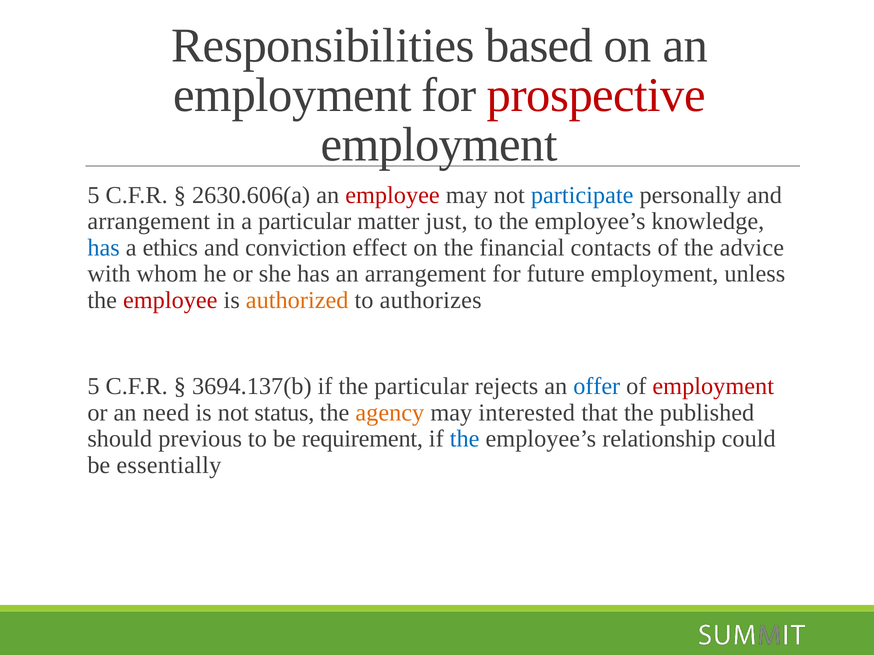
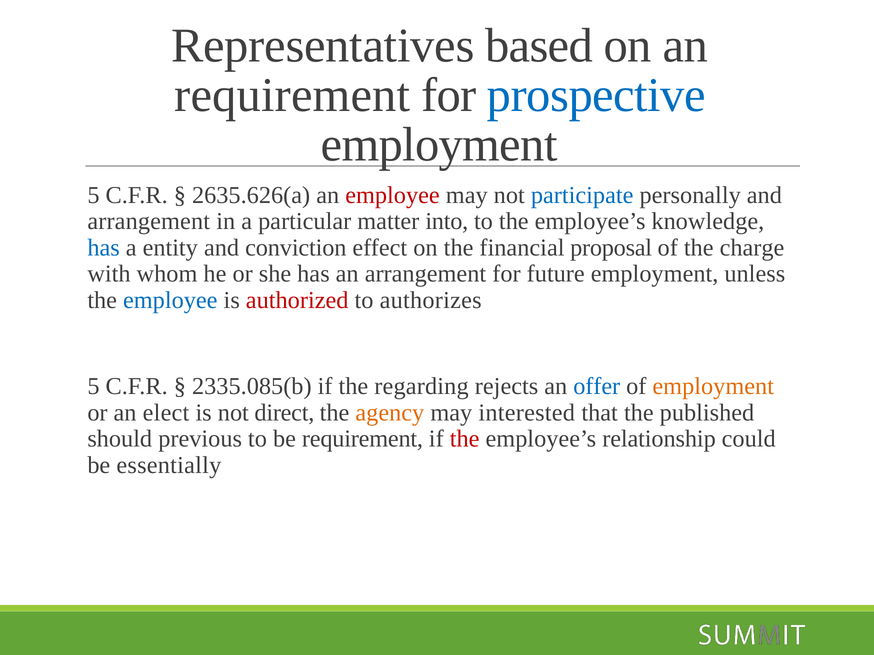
Responsibilities: Responsibilities -> Representatives (323, 46)
employment: employment -> requirement (292, 96)
prospective colour: red -> blue (596, 96)
2630.606(a: 2630.606(a -> 2635.626(a (251, 195)
just: just -> into (447, 222)
ethics: ethics -> entity (170, 248)
contacts: contacts -> proposal (611, 248)
advice: advice -> charge (752, 248)
employee colour: red -> blue (170, 300)
authorized colour: orange -> red (297, 300)
3694.137(b: 3694.137(b -> 2335.085(b (252, 387)
the particular: particular -> regarding (422, 387)
employment colour: red -> orange (713, 387)
need: need -> elect (166, 413)
status: status -> direct (284, 413)
the colour: blue -> red (465, 439)
